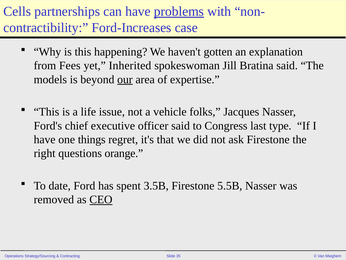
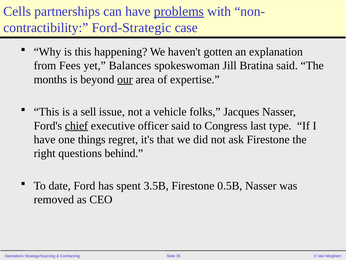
Ford-Increases: Ford-Increases -> Ford-Strategic (132, 28)
Inherited: Inherited -> Balances (130, 65)
models: models -> months (50, 79)
life: life -> sell (88, 112)
chief underline: none -> present (76, 125)
orange: orange -> behind (124, 153)
5.5B: 5.5B -> 0.5B (230, 185)
CEO underline: present -> none (101, 199)
